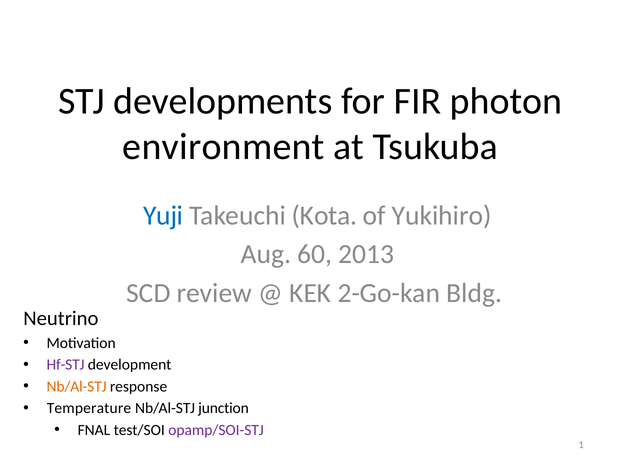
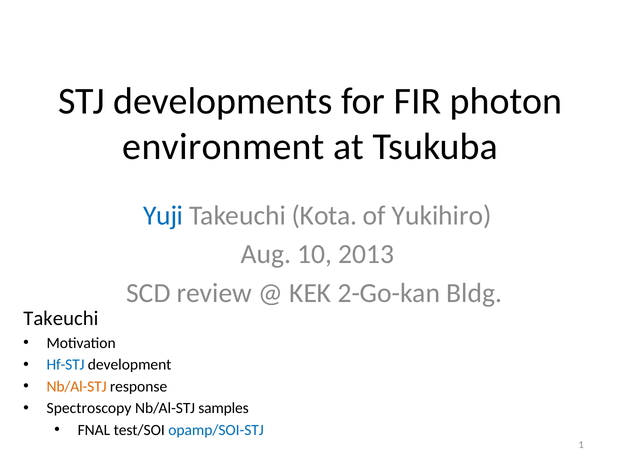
60: 60 -> 10 (315, 254)
Neutrino: Neutrino -> Takeuchi (61, 318)
Hf-STJ colour: purple -> blue (66, 365)
Temperature: Temperature -> Spectroscopy (89, 408)
junction: junction -> samples (224, 408)
opamp/SOI-STJ colour: purple -> blue (216, 430)
